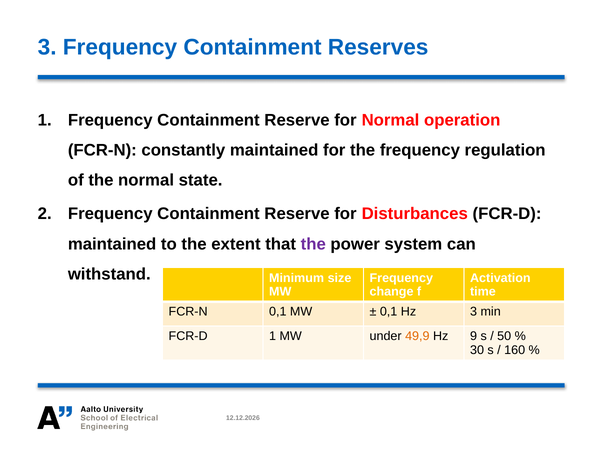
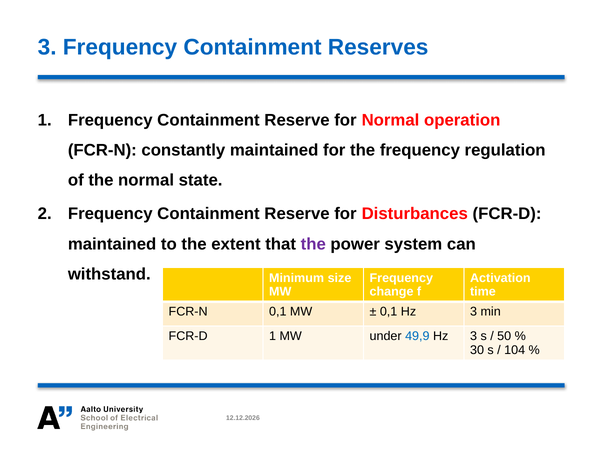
49,9 colour: orange -> blue (417, 336)
9: 9 -> 3 (474, 336)
160: 160 -> 104 (515, 350)
